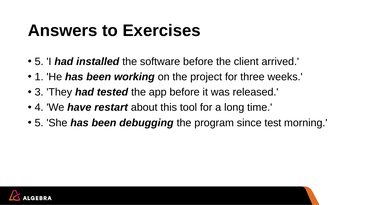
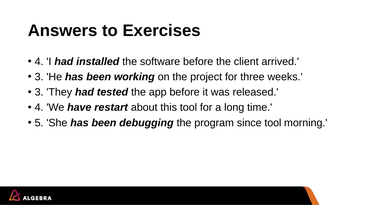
5: 5 -> 4 (39, 62)
1: 1 -> 3 (39, 77)
since test: test -> tool (273, 123)
